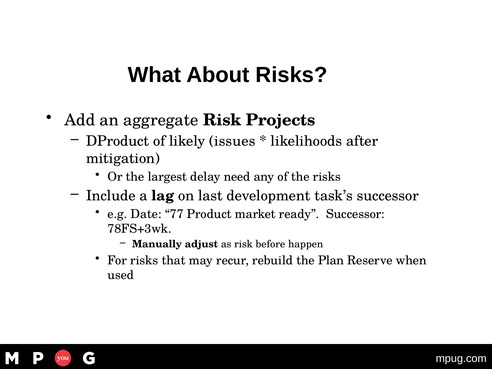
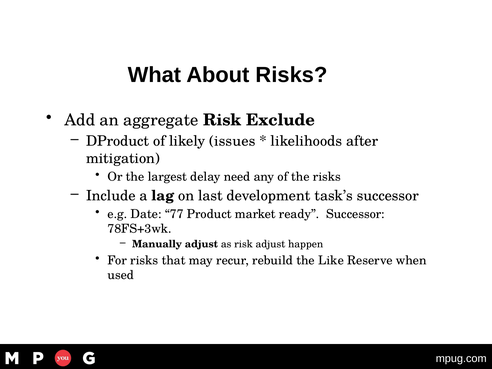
Projects: Projects -> Exclude (281, 120)
risk before: before -> adjust (270, 244)
Plan: Plan -> Like (331, 260)
